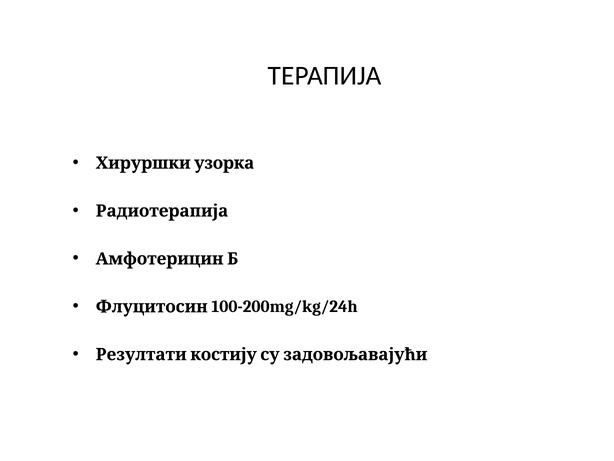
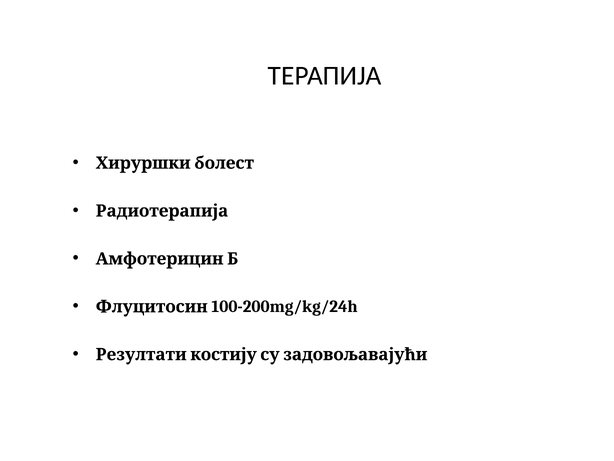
узорка: узорка -> болест (224, 163)
